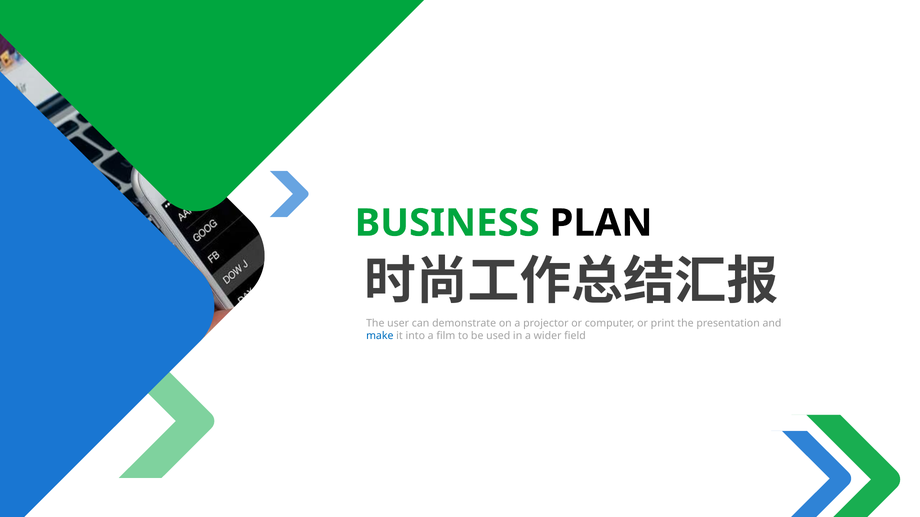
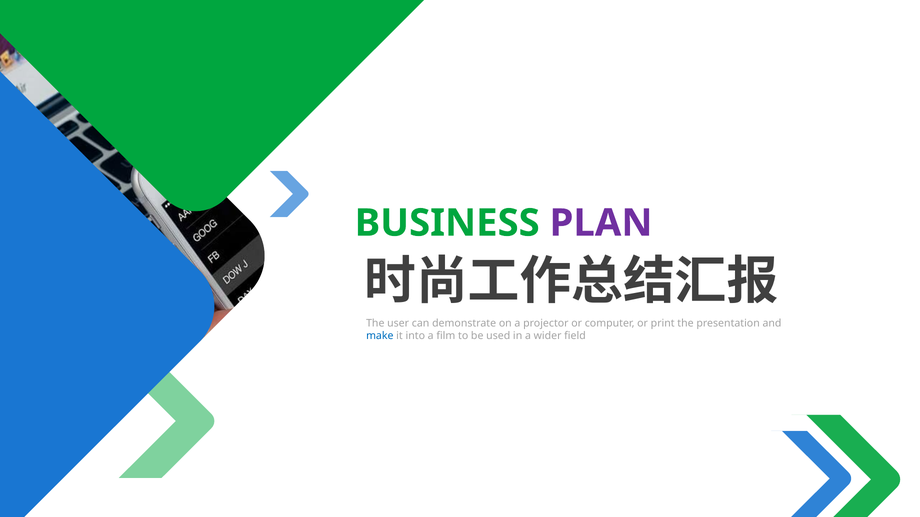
PLAN colour: black -> purple (601, 223)
